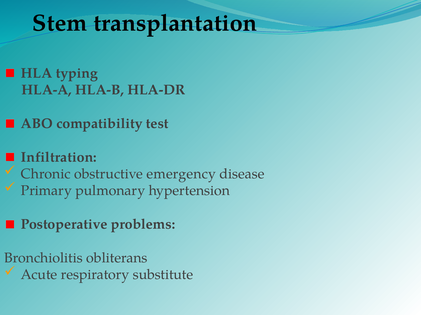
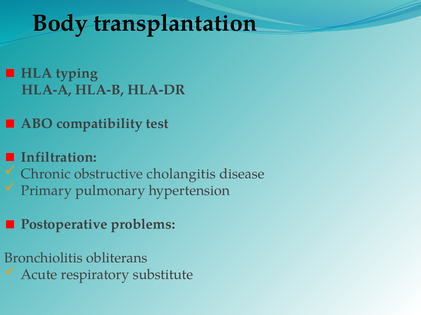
Stem: Stem -> Body (60, 23)
emergency: emergency -> cholangitis (181, 174)
